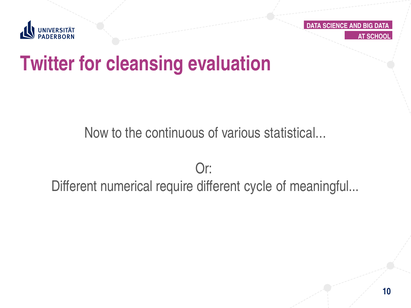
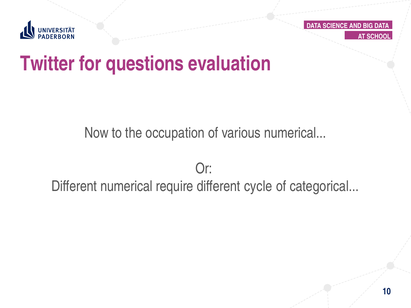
cleansing: cleansing -> questions (145, 64)
continuous: continuous -> occupation (175, 133)
various statistical: statistical -> numerical (295, 133)
meaningful: meaningful -> categorical (324, 187)
